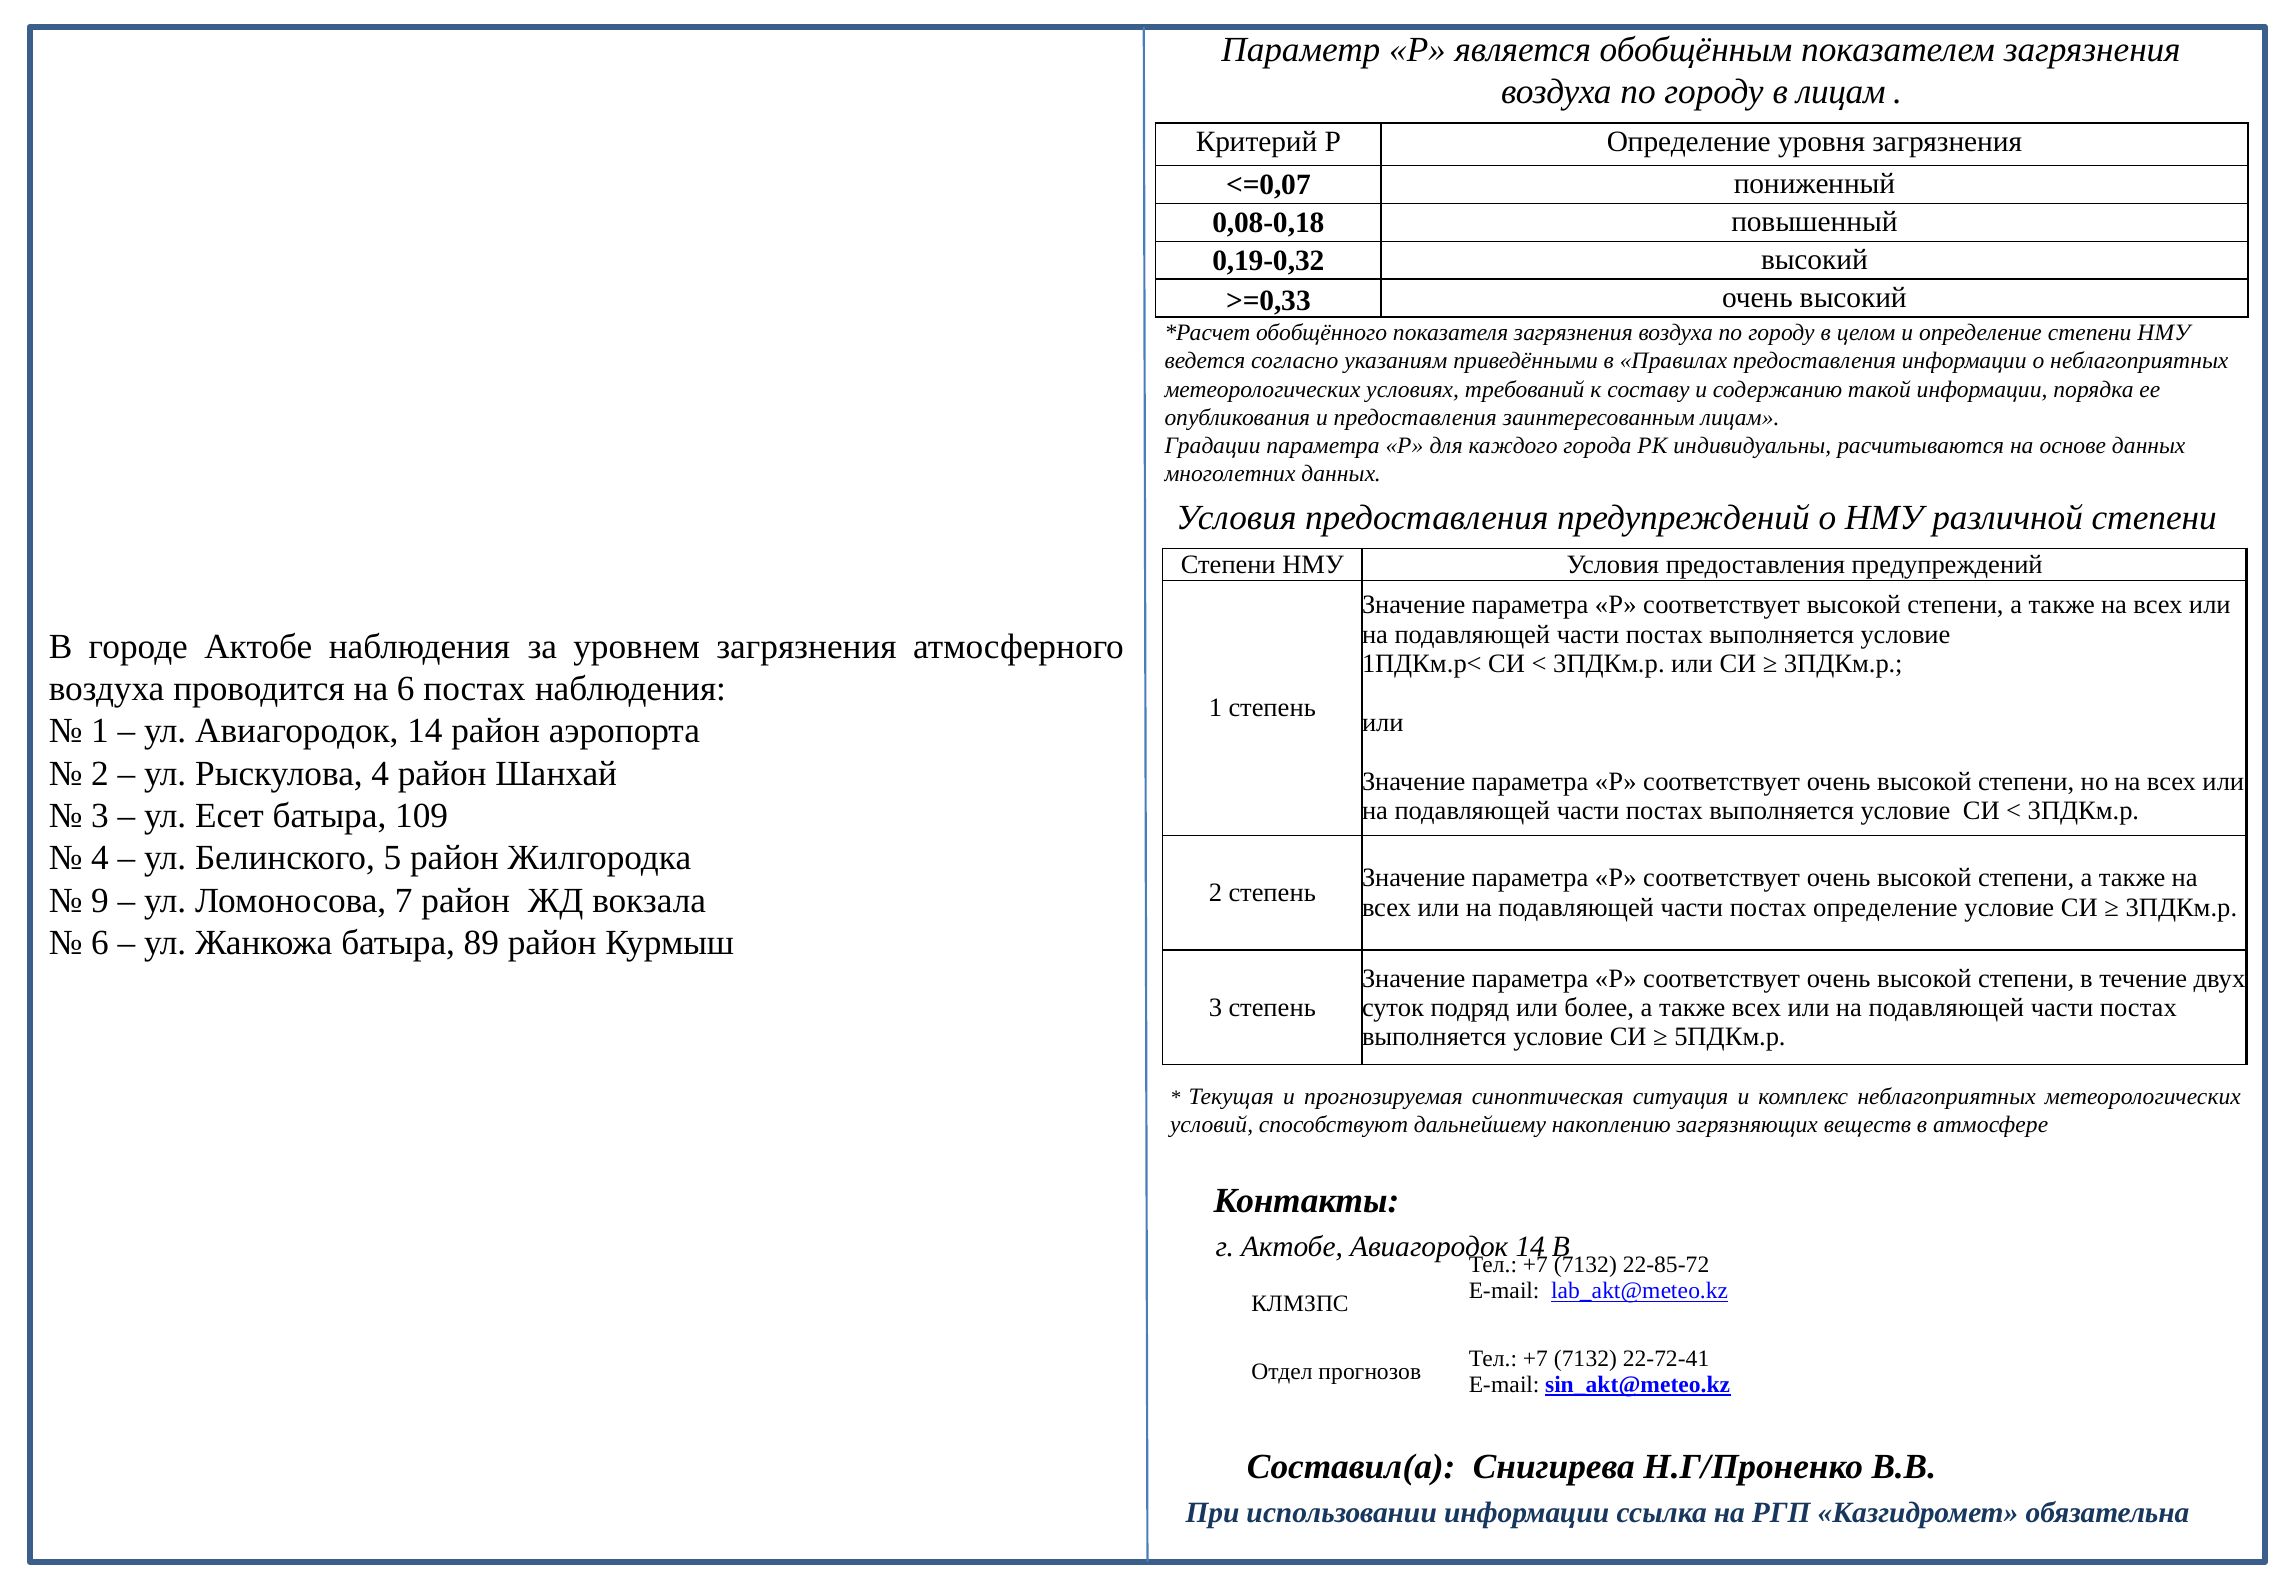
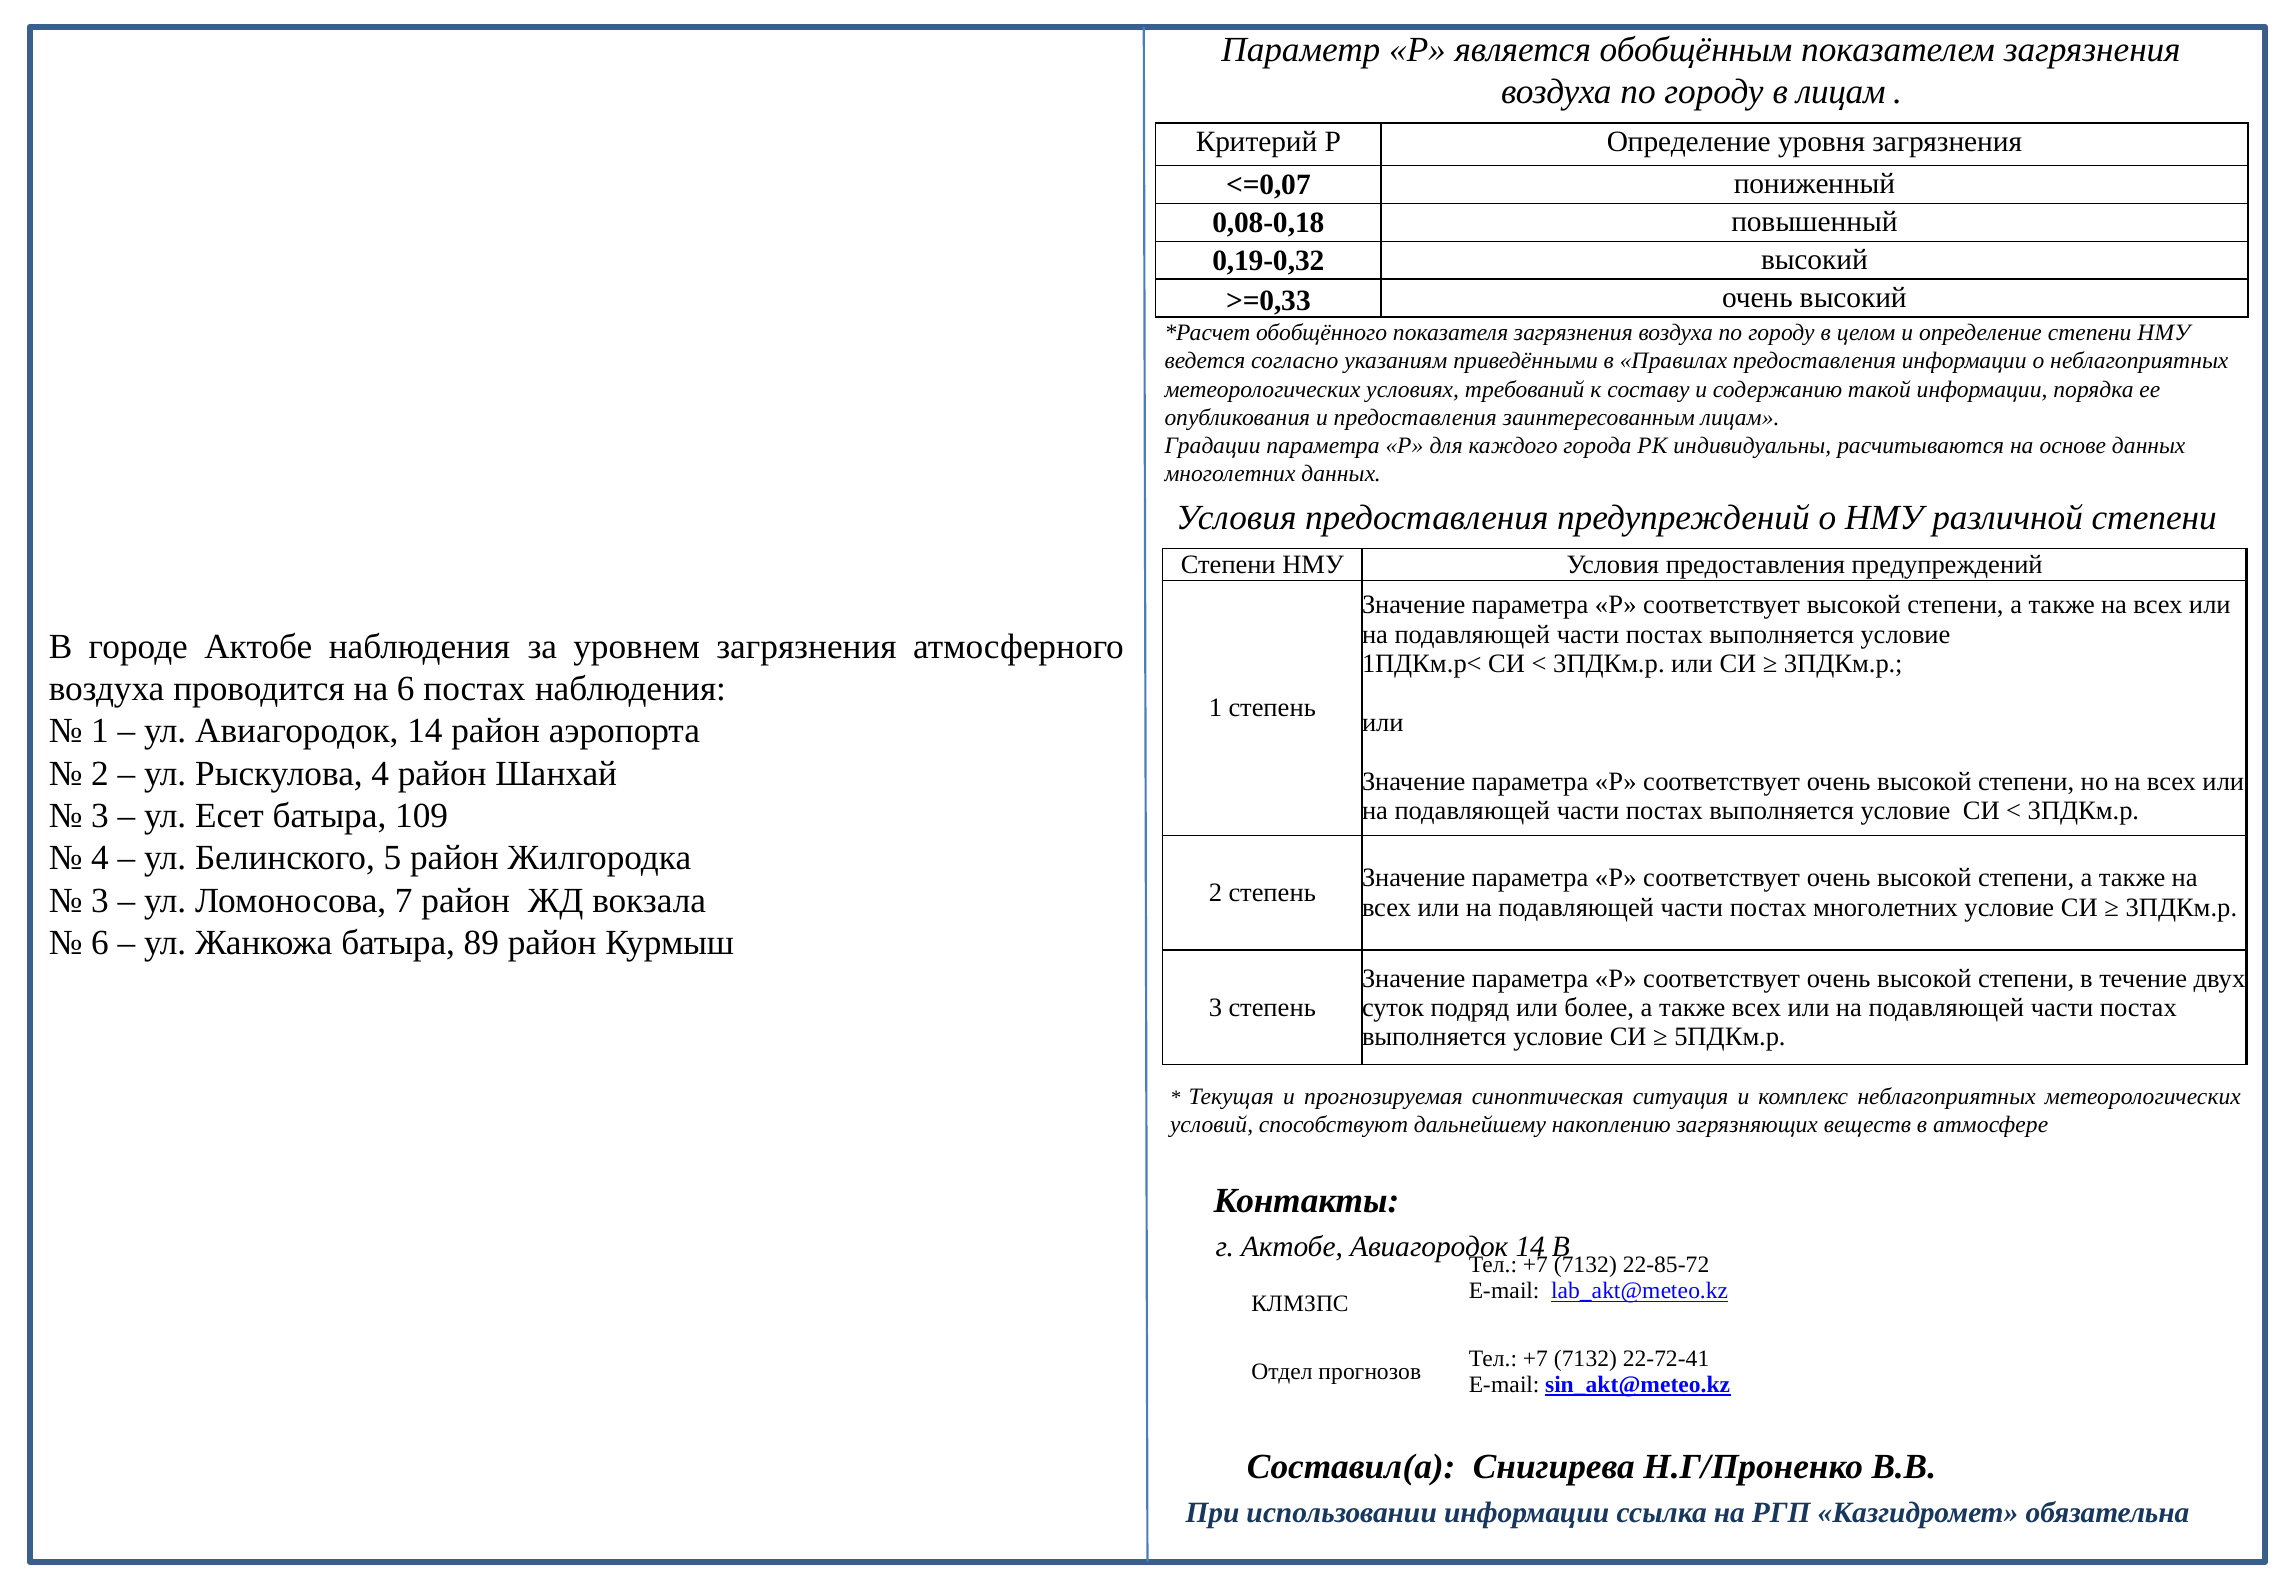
9: 9 -> 3 (100, 901)
постах определение: определение -> многолетних (1886, 907)
